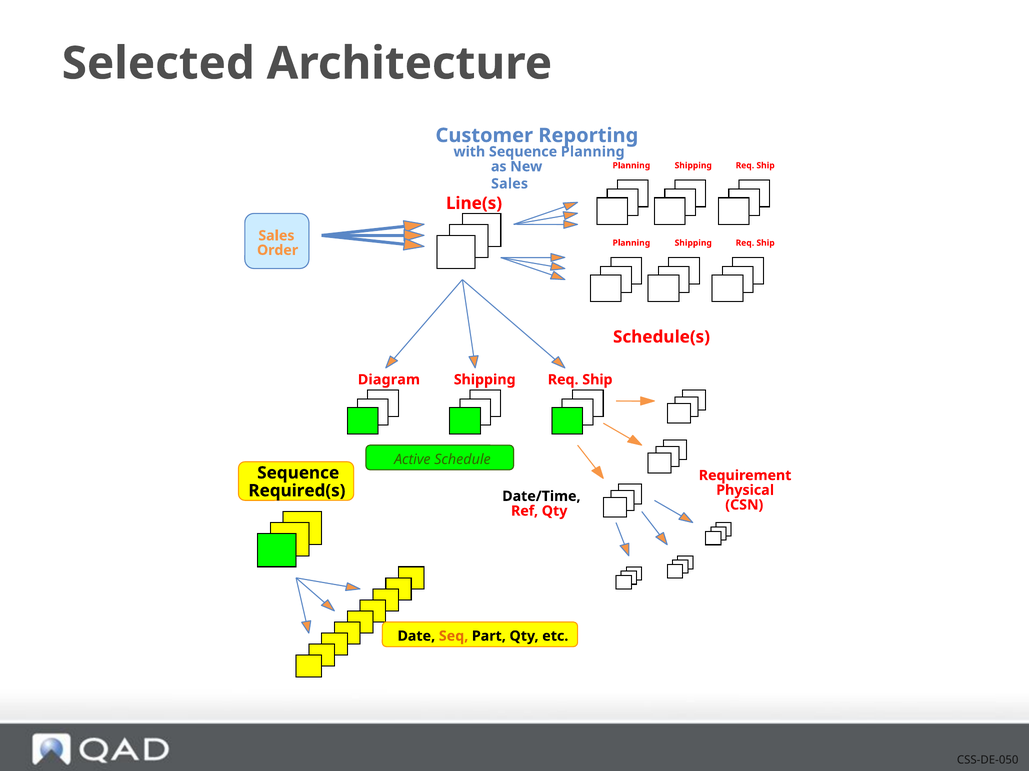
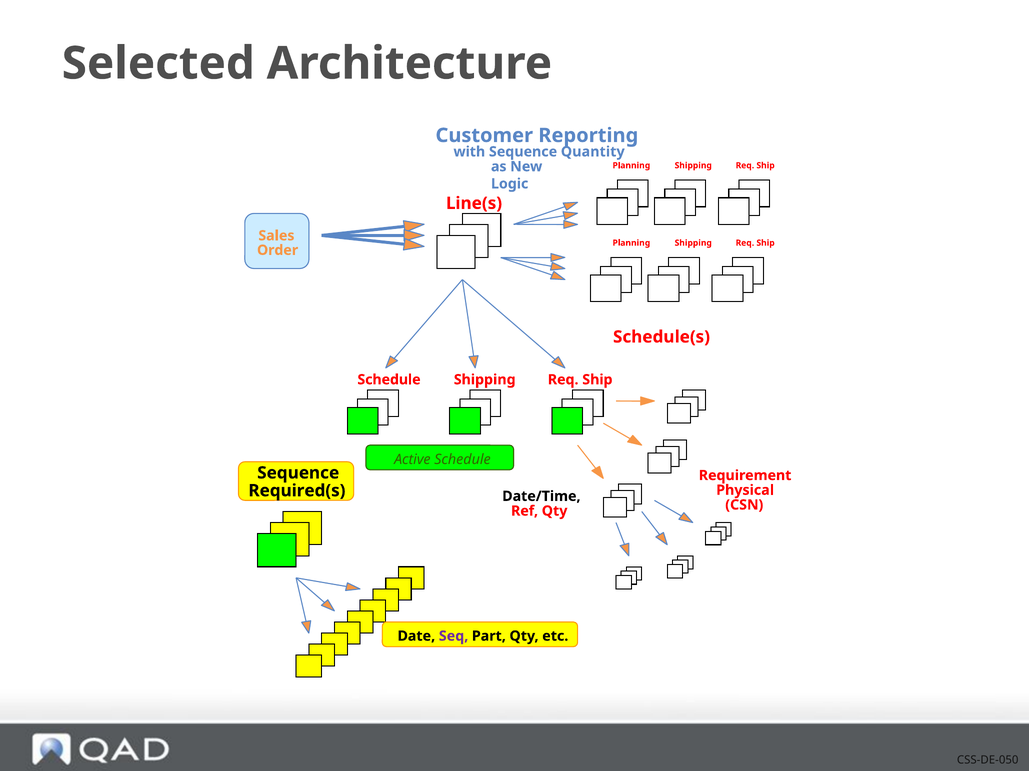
Sequence Planning: Planning -> Quantity (593, 152)
Sales: Sales -> Logic (510, 184)
Diagram: Diagram -> Schedule (389, 380)
Seq colour: orange -> purple (454, 637)
